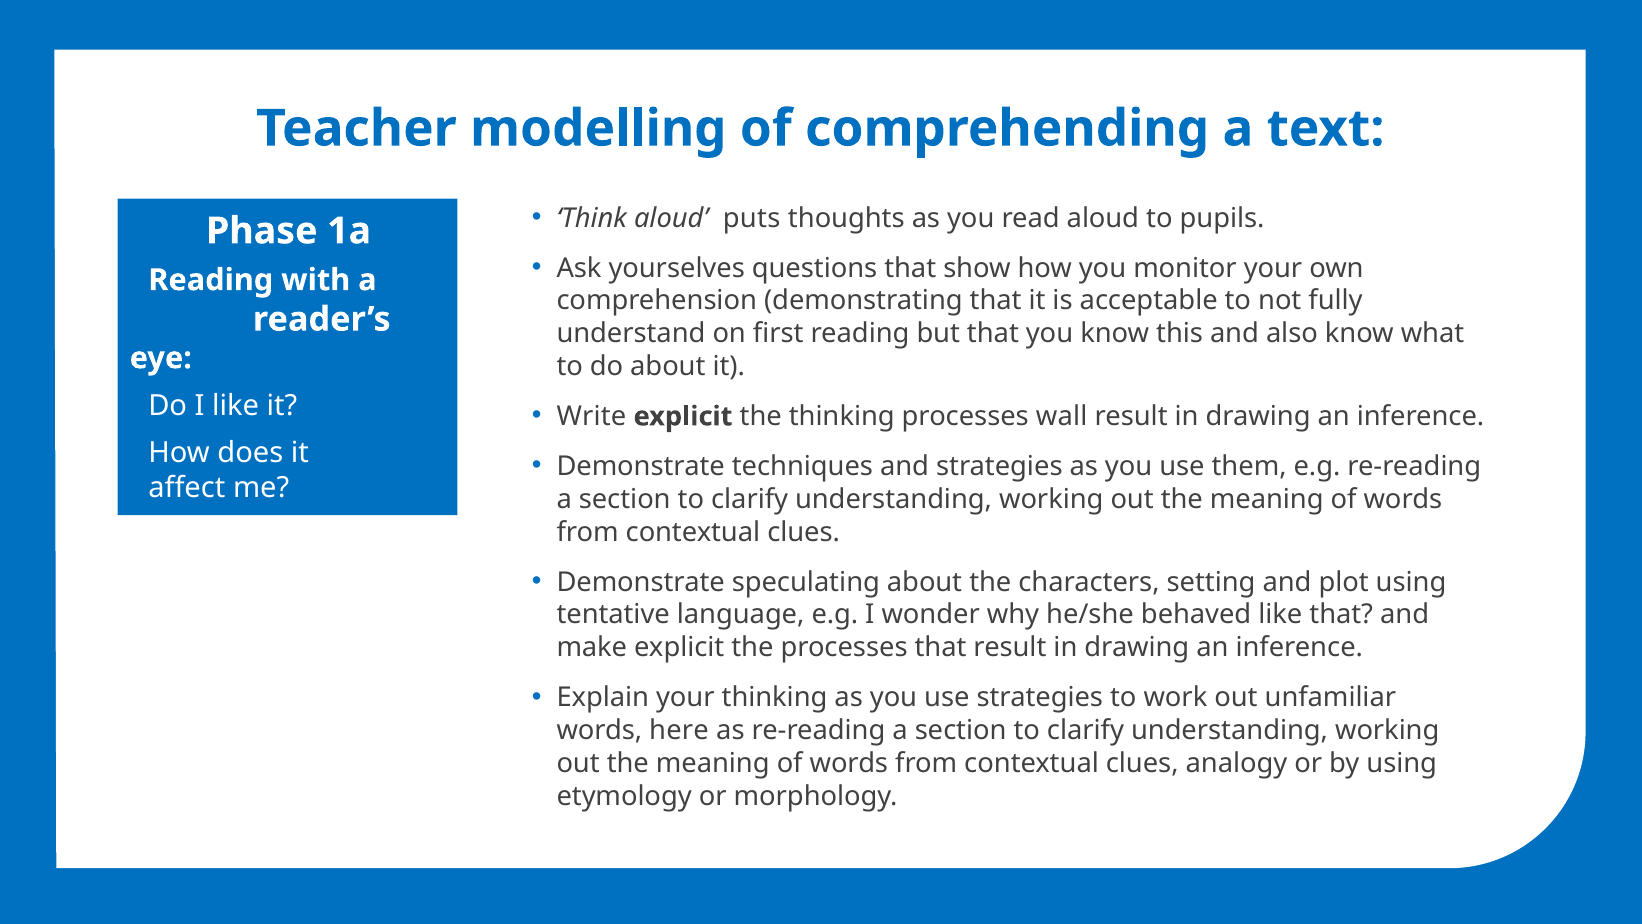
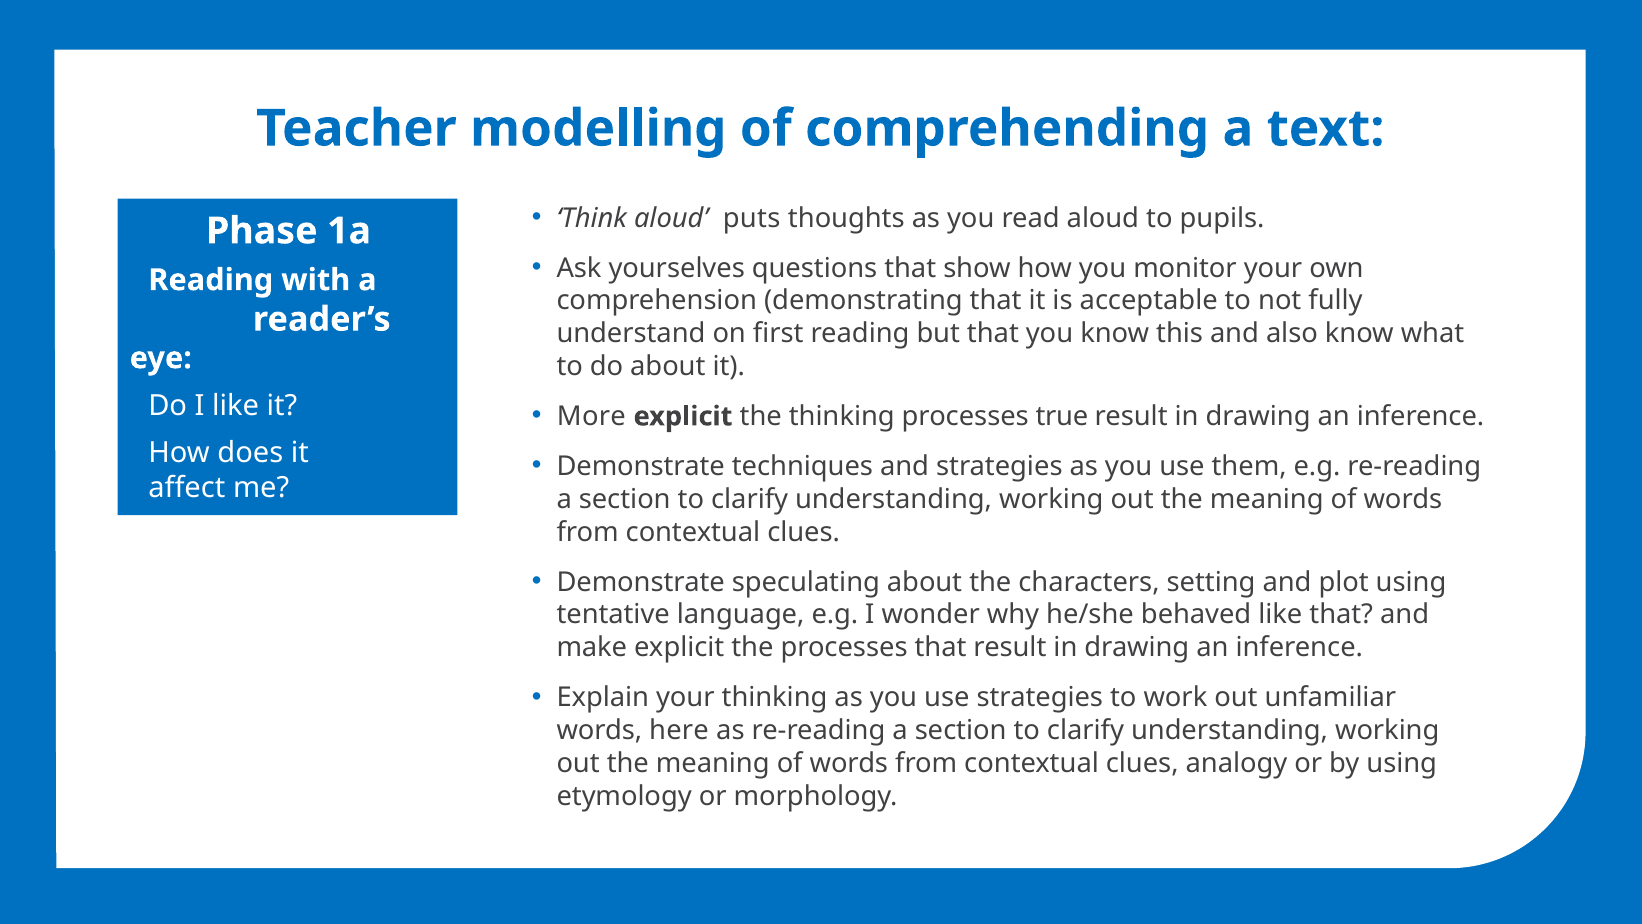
Write: Write -> More (591, 416)
wall: wall -> true (1062, 416)
